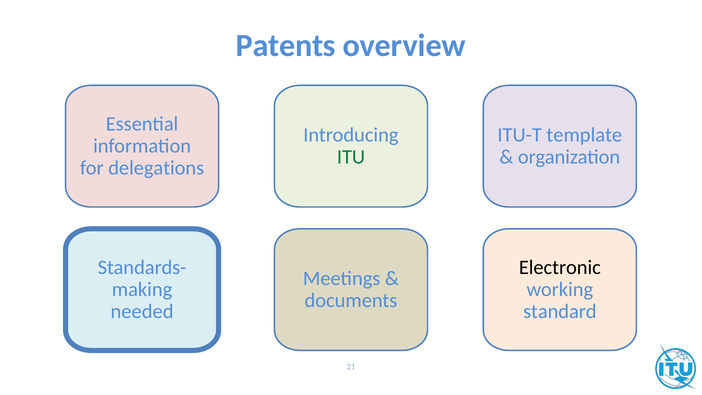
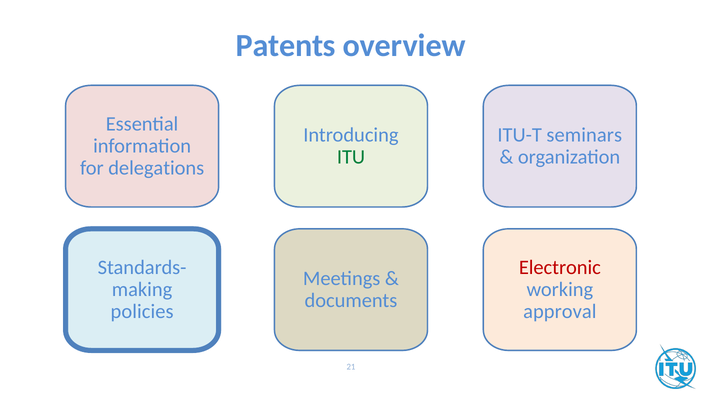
template: template -> seminars (584, 135)
Electronic colour: black -> red (560, 267)
needed: needed -> policies (142, 312)
standard: standard -> approval (560, 312)
